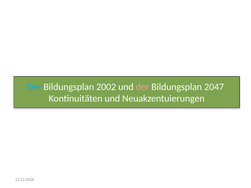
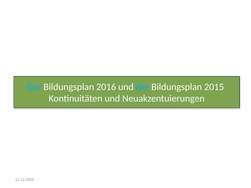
2002: 2002 -> 2016 (106, 87)
der colour: pink -> light blue (142, 87)
2047: 2047 -> 2015 (214, 87)
